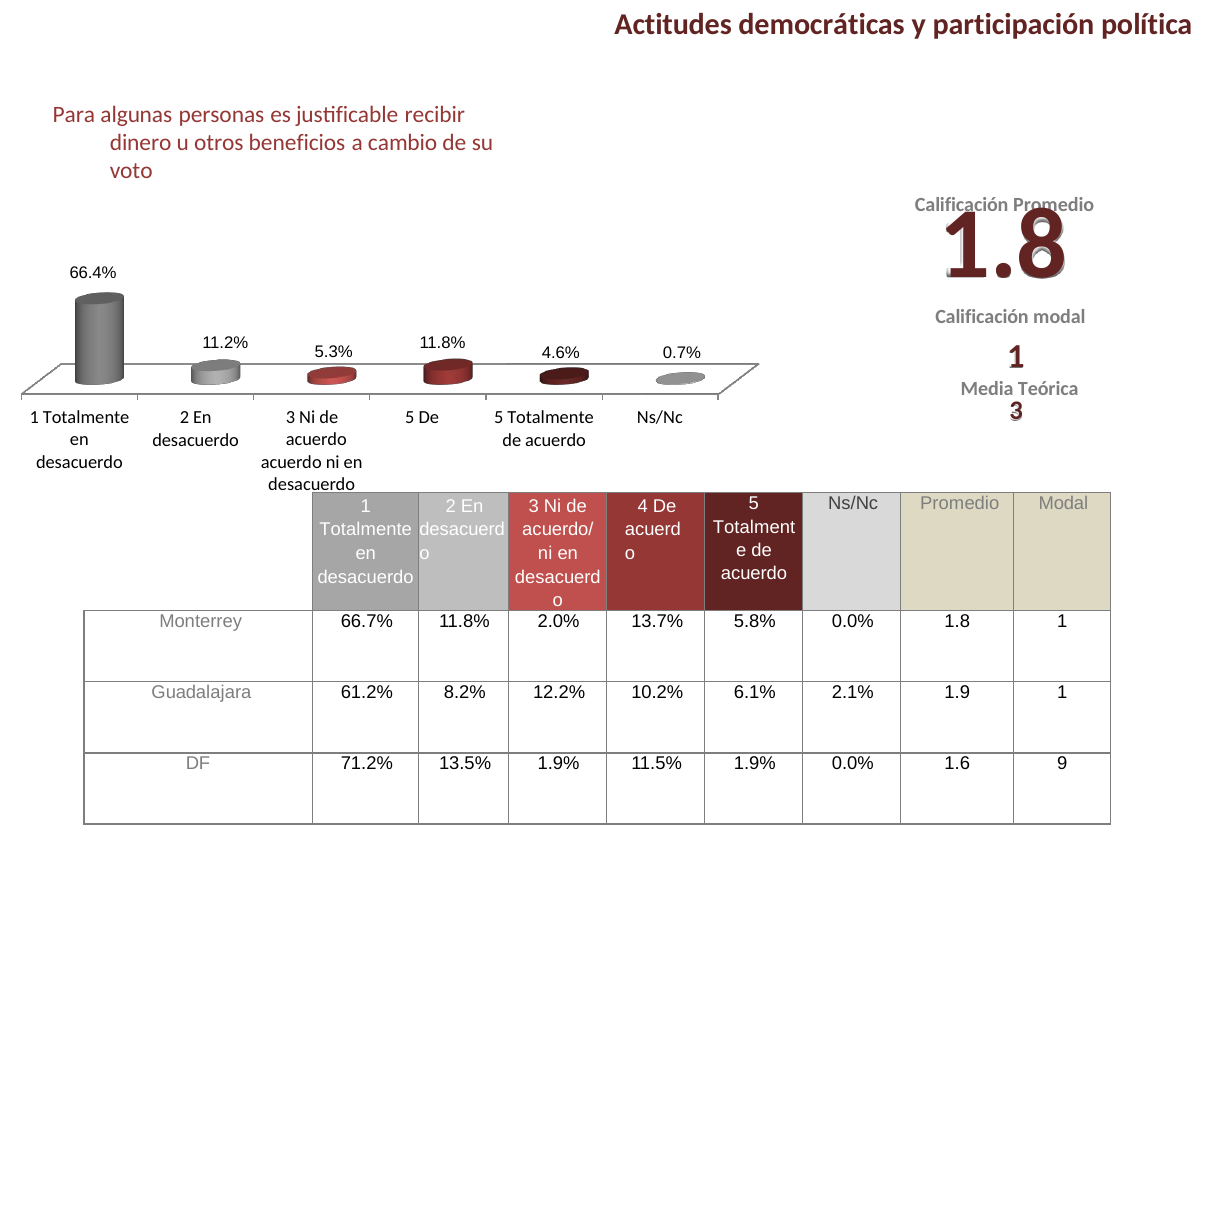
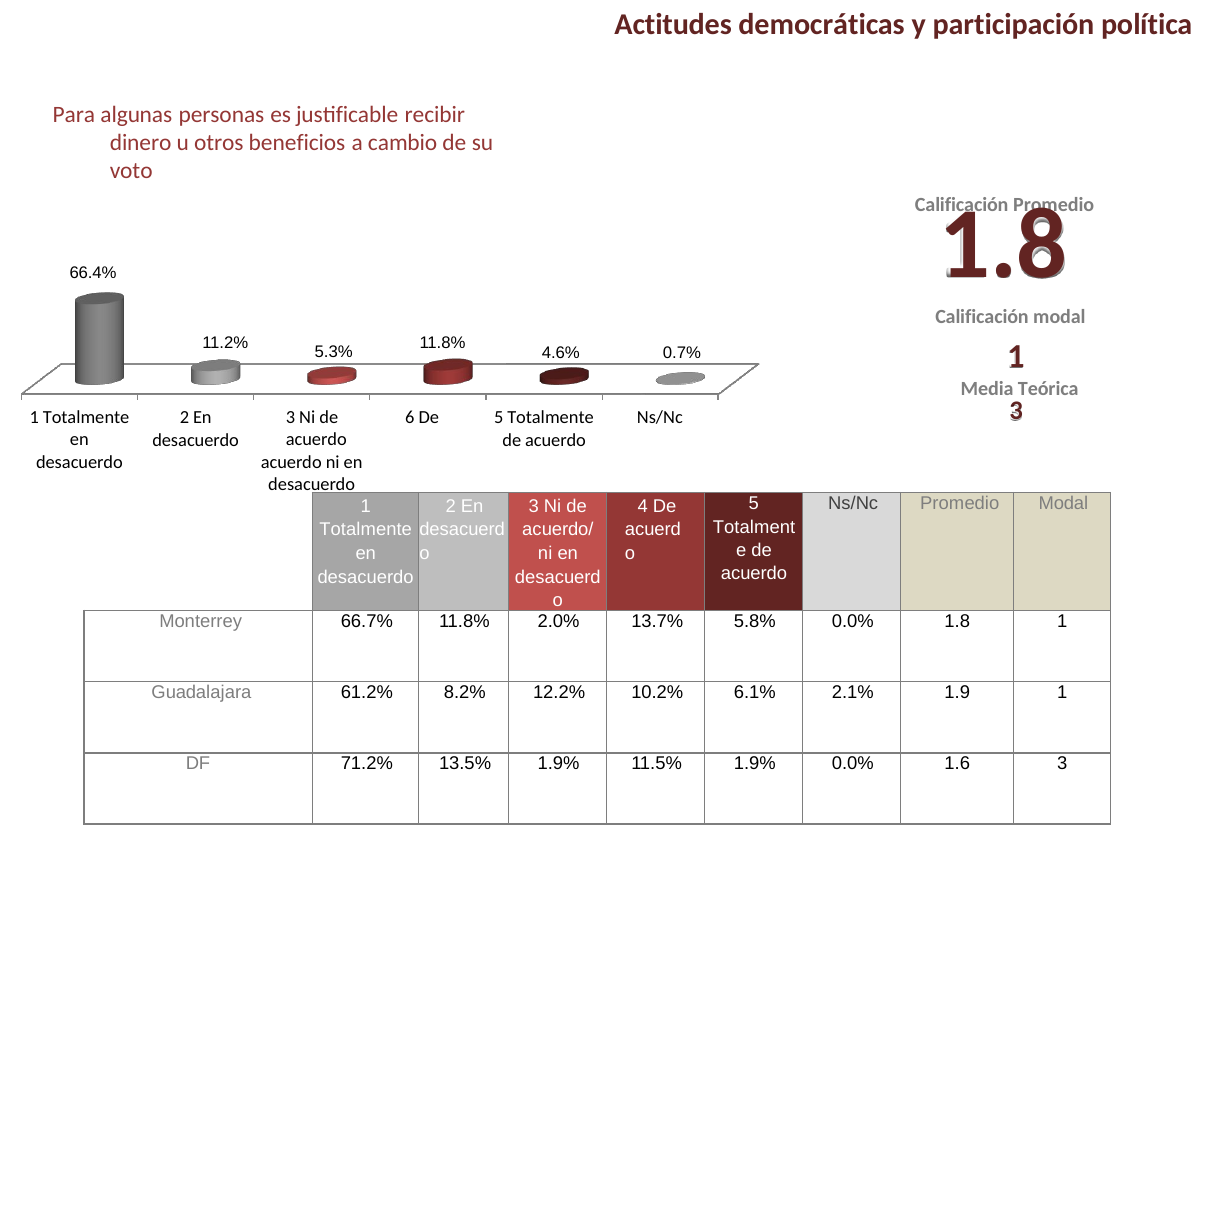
de 5: 5 -> 6 (410, 418)
1.6 9: 9 -> 3 (1062, 763)
